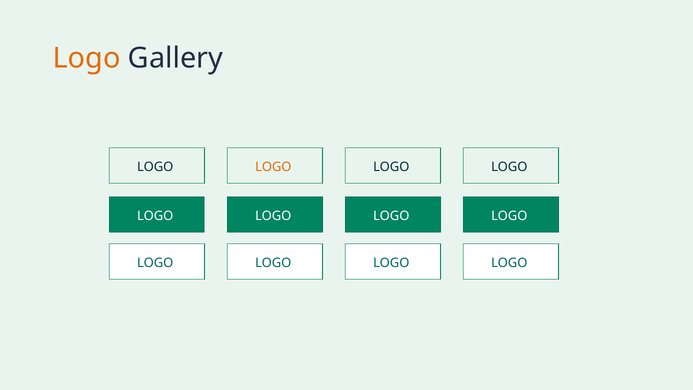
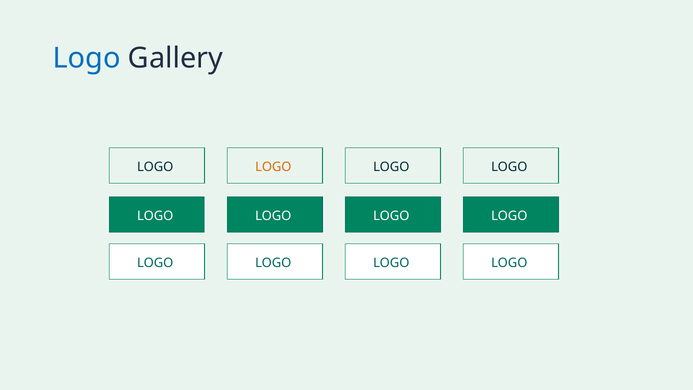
Logo colour: orange -> blue (87, 58)
